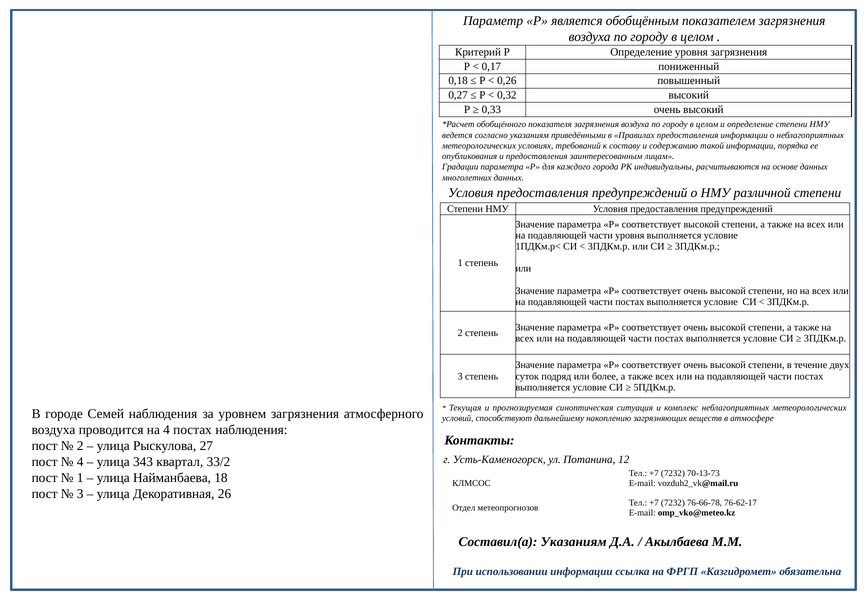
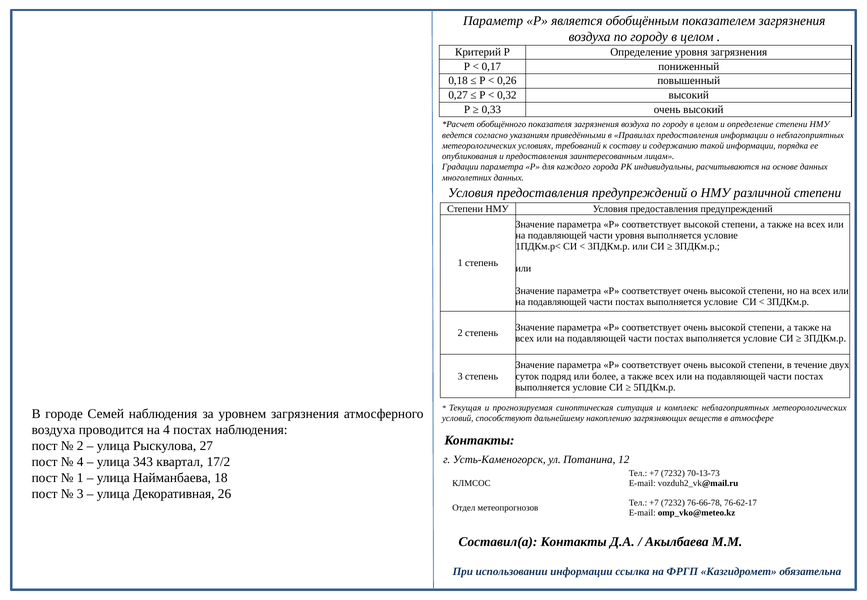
33/2: 33/2 -> 17/2 (218, 462)
Составил(а Указаниям: Указаниям -> Контакты (574, 542)
